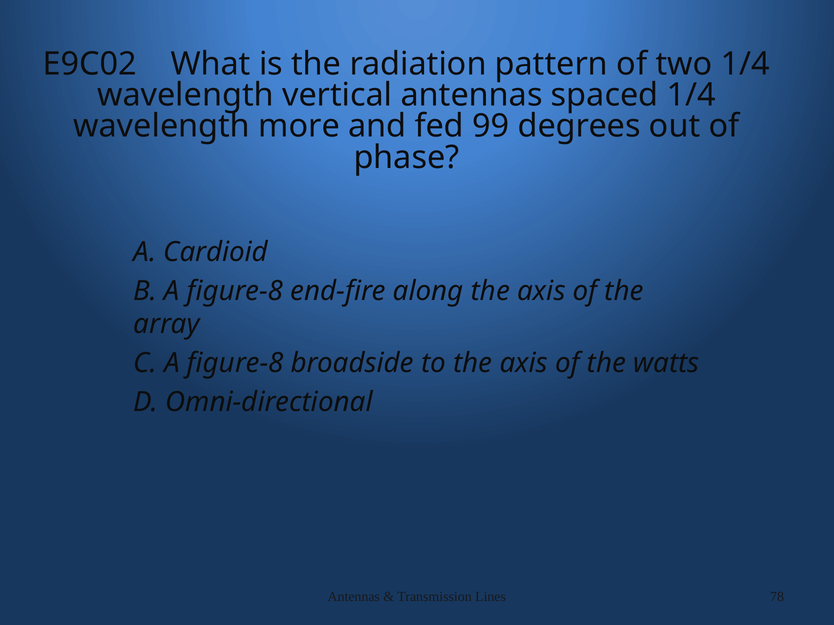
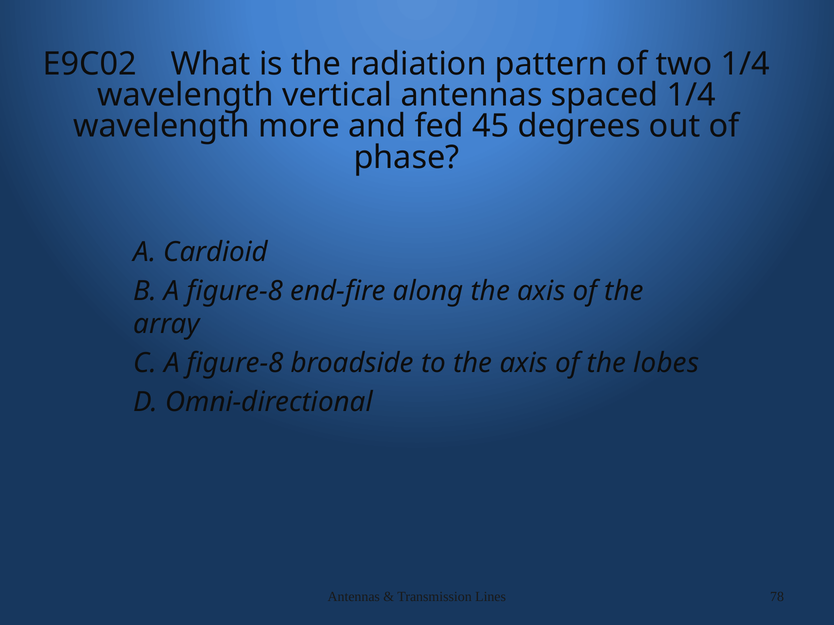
99: 99 -> 45 (491, 126)
watts: watts -> lobes (666, 363)
